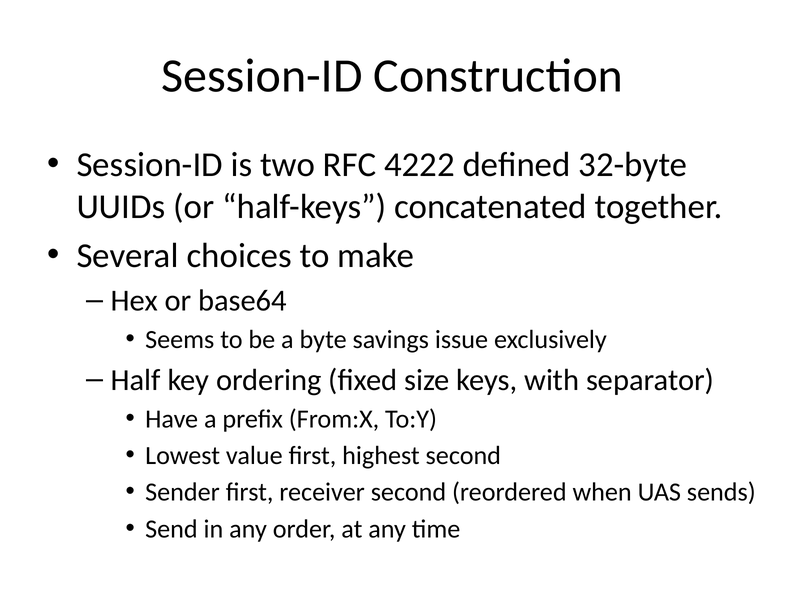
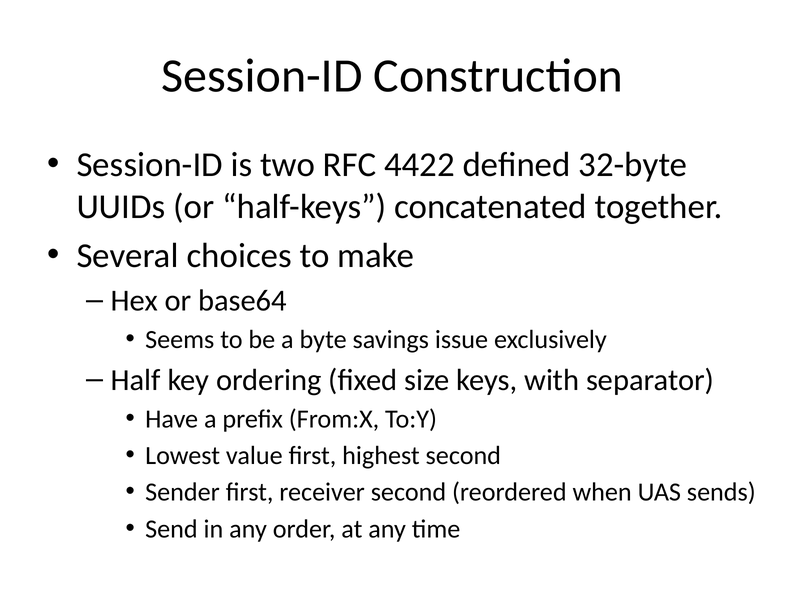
4222: 4222 -> 4422 (419, 165)
